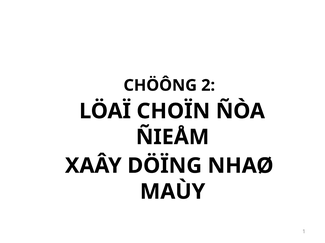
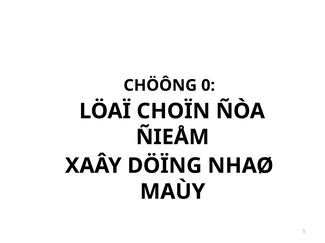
2: 2 -> 0 (208, 86)
